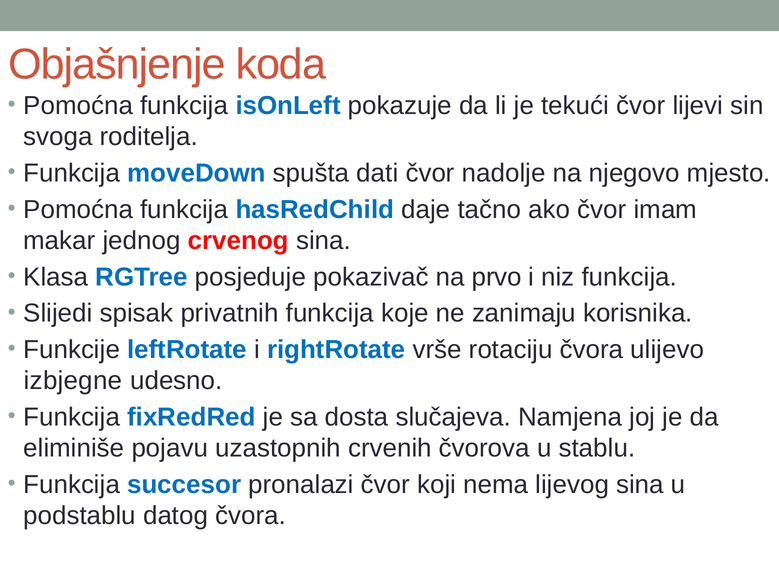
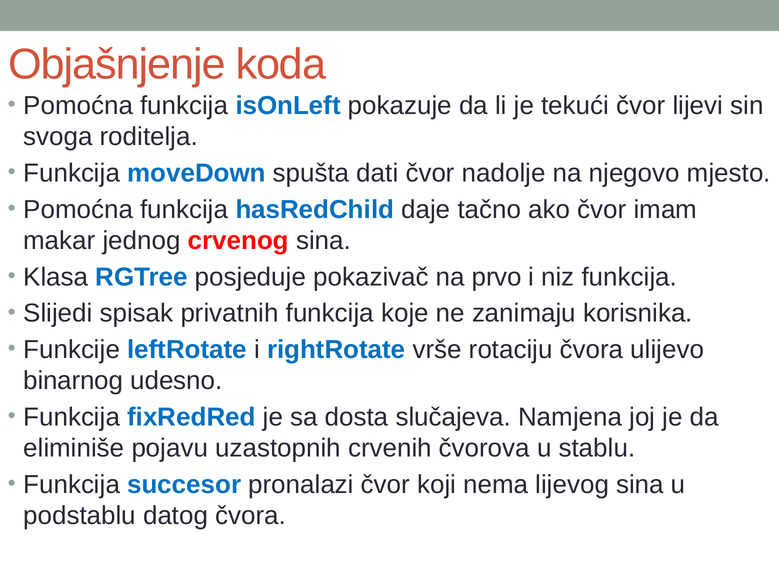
izbjegne: izbjegne -> binarnog (73, 381)
